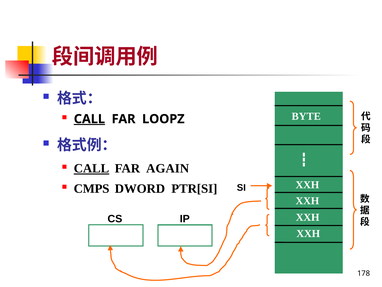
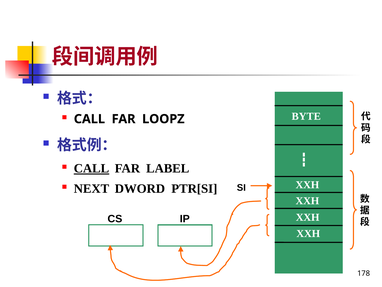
CALL underline: present -> none (89, 119)
AGAIN: AGAIN -> LABEL (168, 168)
CMPS: CMPS -> NEXT (91, 188)
